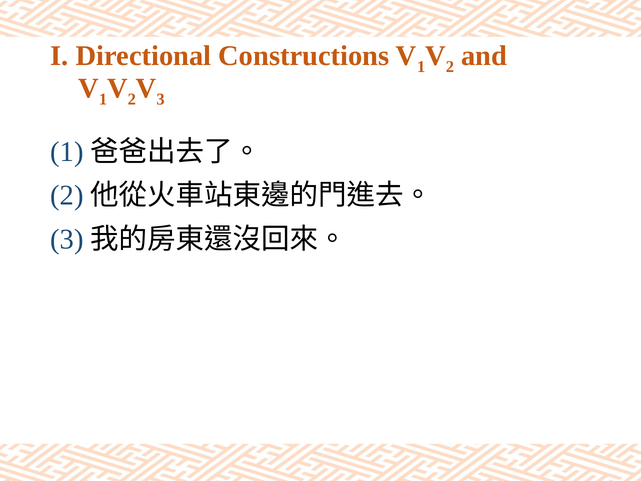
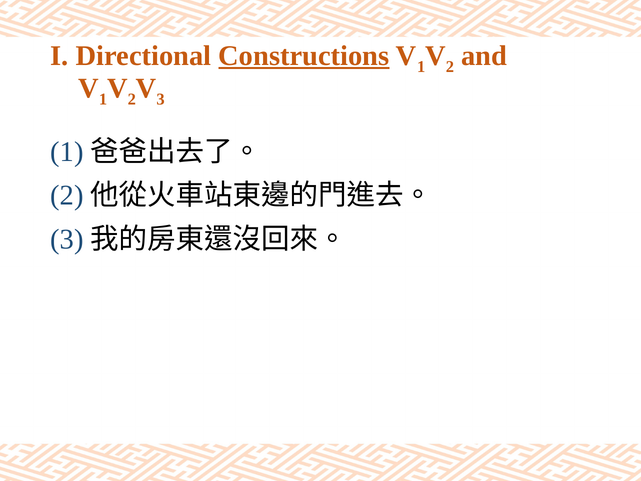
Constructions underline: none -> present (304, 56)
